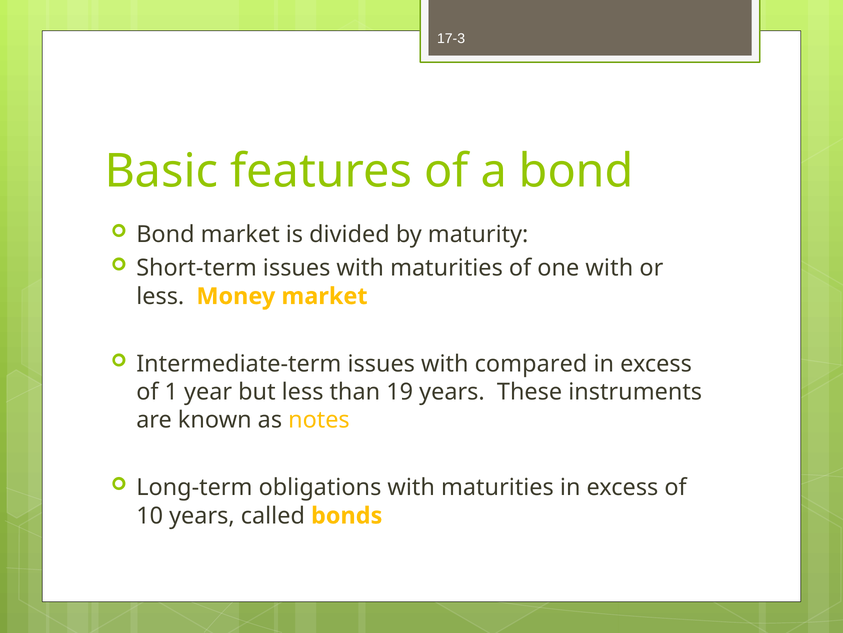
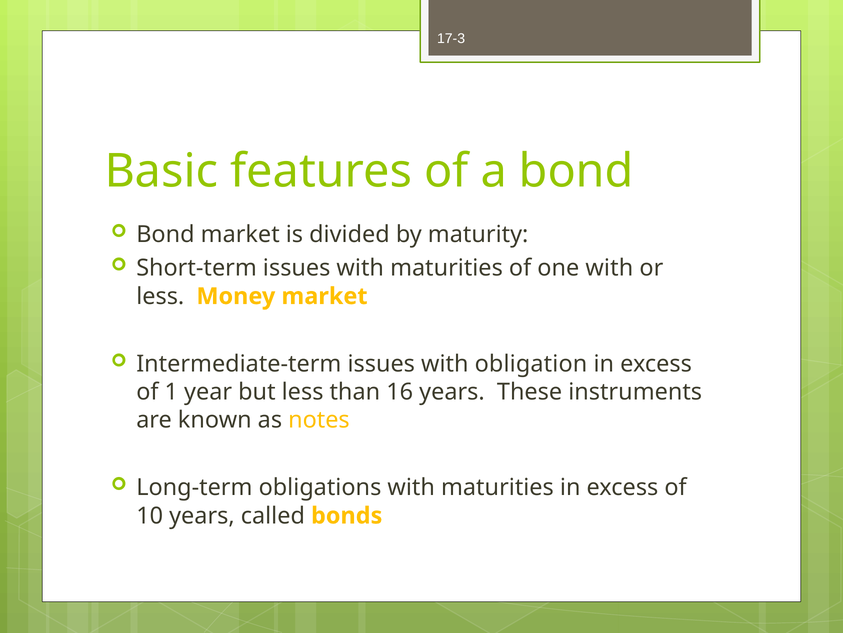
compared: compared -> obligation (531, 363)
19: 19 -> 16 (400, 392)
